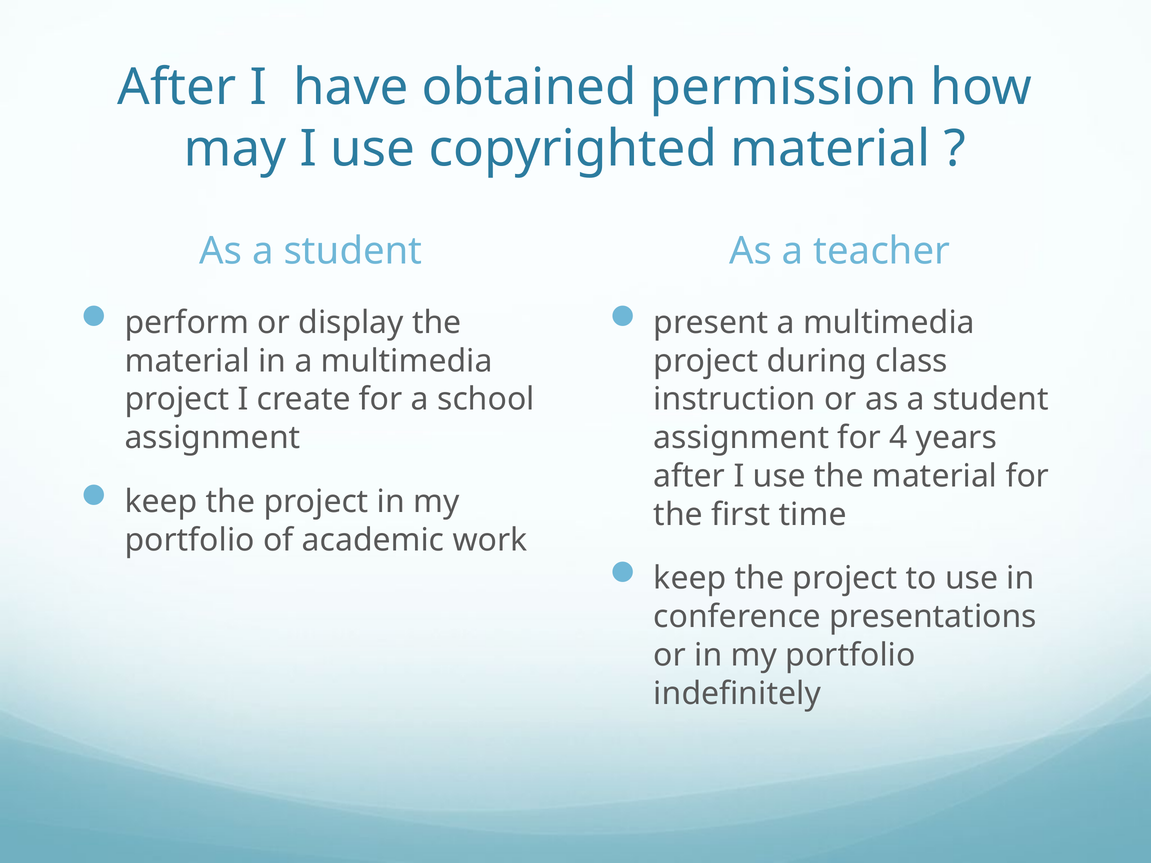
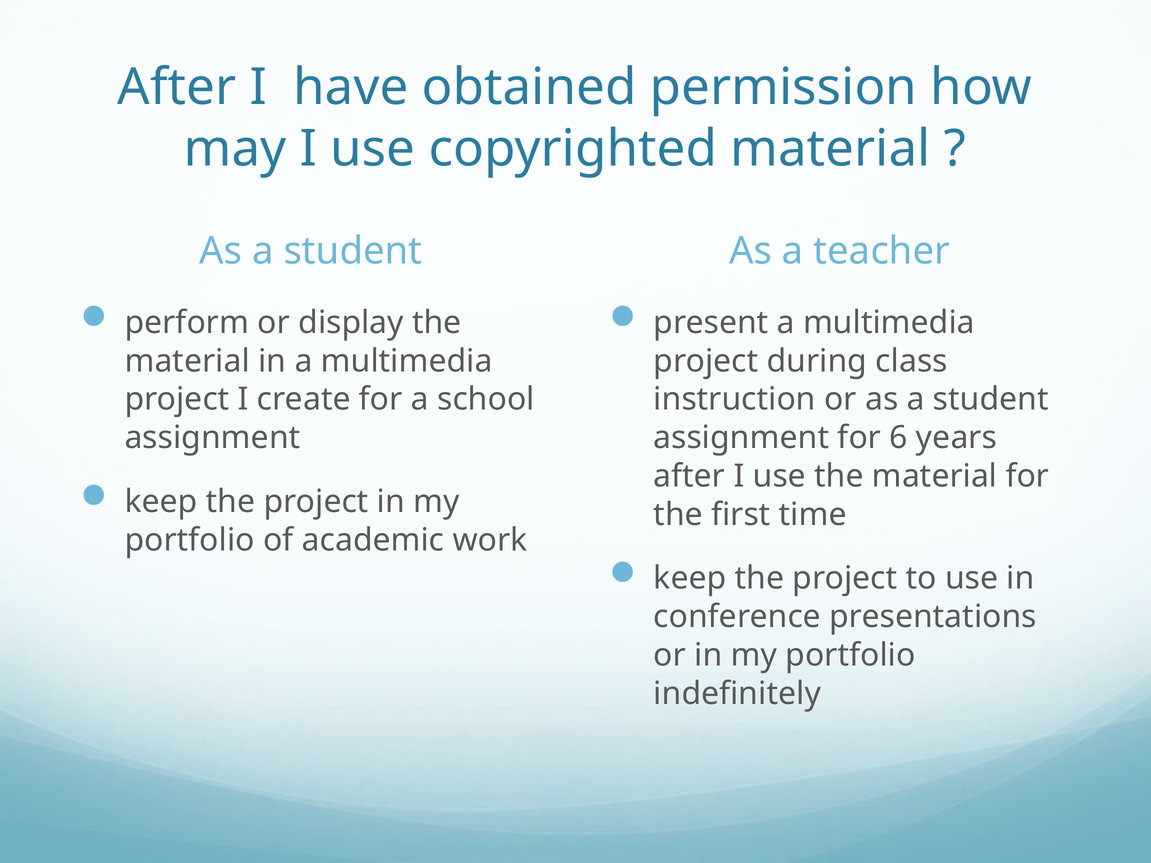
4: 4 -> 6 (899, 438)
